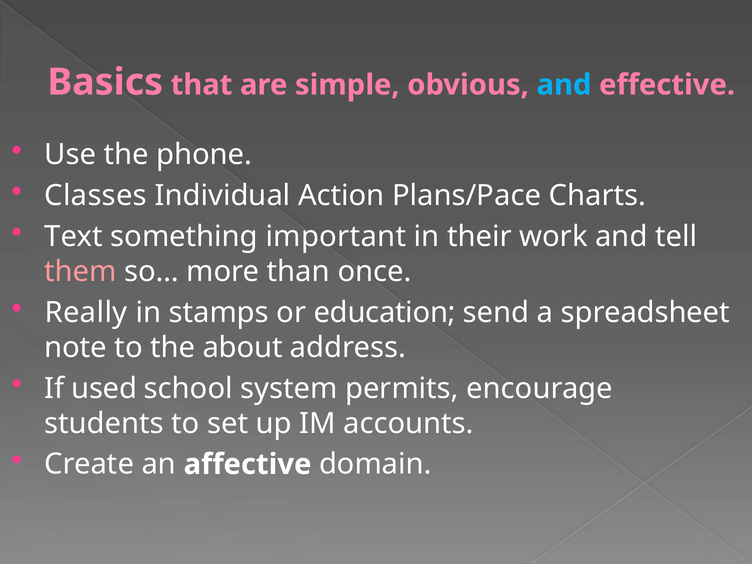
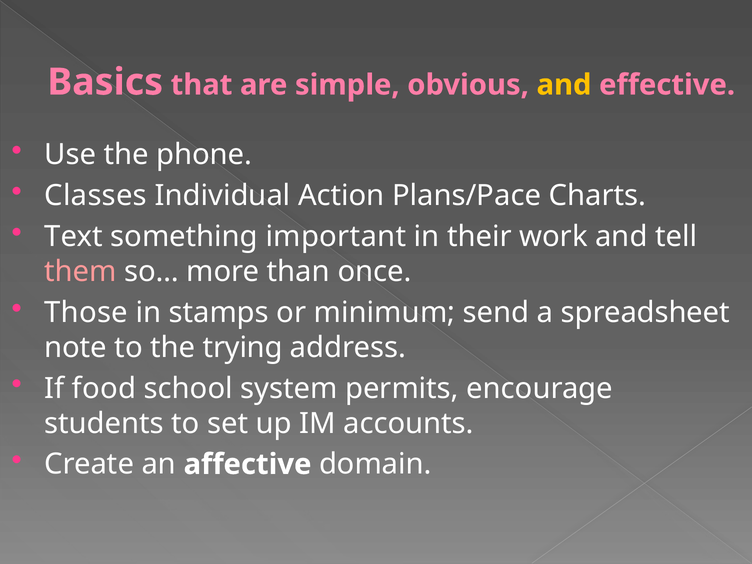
and colour: light blue -> yellow (564, 85)
Really: Really -> Those (86, 313)
education: education -> minimum (384, 313)
about: about -> trying (243, 348)
used: used -> food (104, 388)
